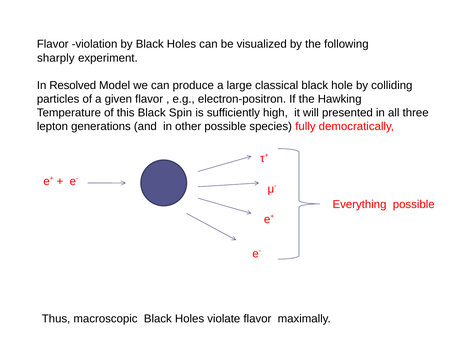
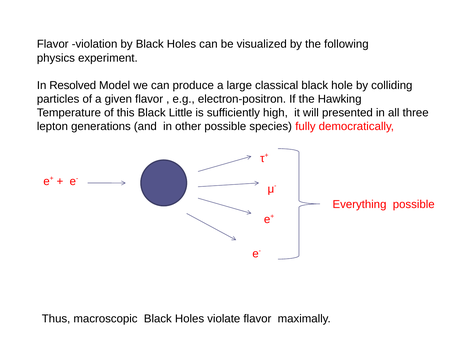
sharply: sharply -> physics (56, 58)
Spin: Spin -> Little (181, 113)
